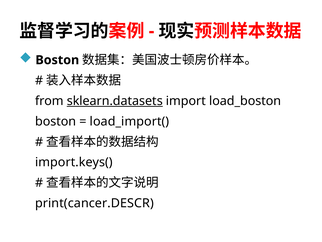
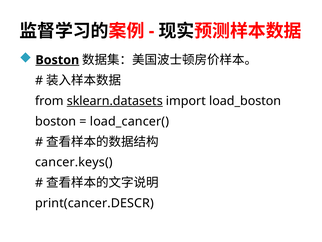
Boston underline: none -> present (57, 60)
load_import(: load_import( -> load_cancer( (129, 121)
import.keys(: import.keys( -> cancer.keys( (74, 162)
